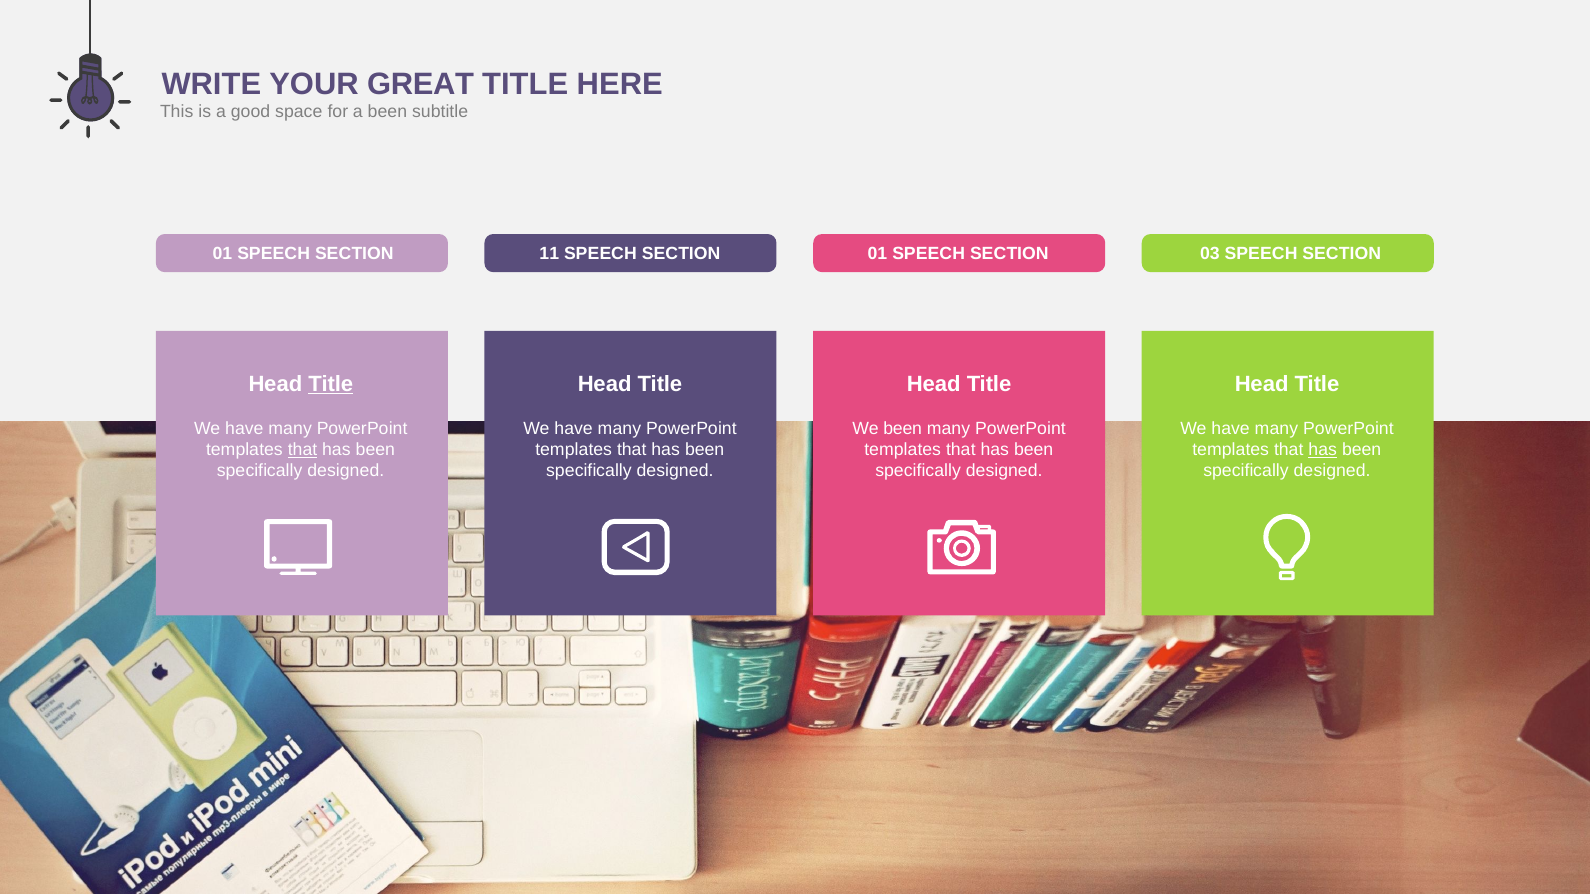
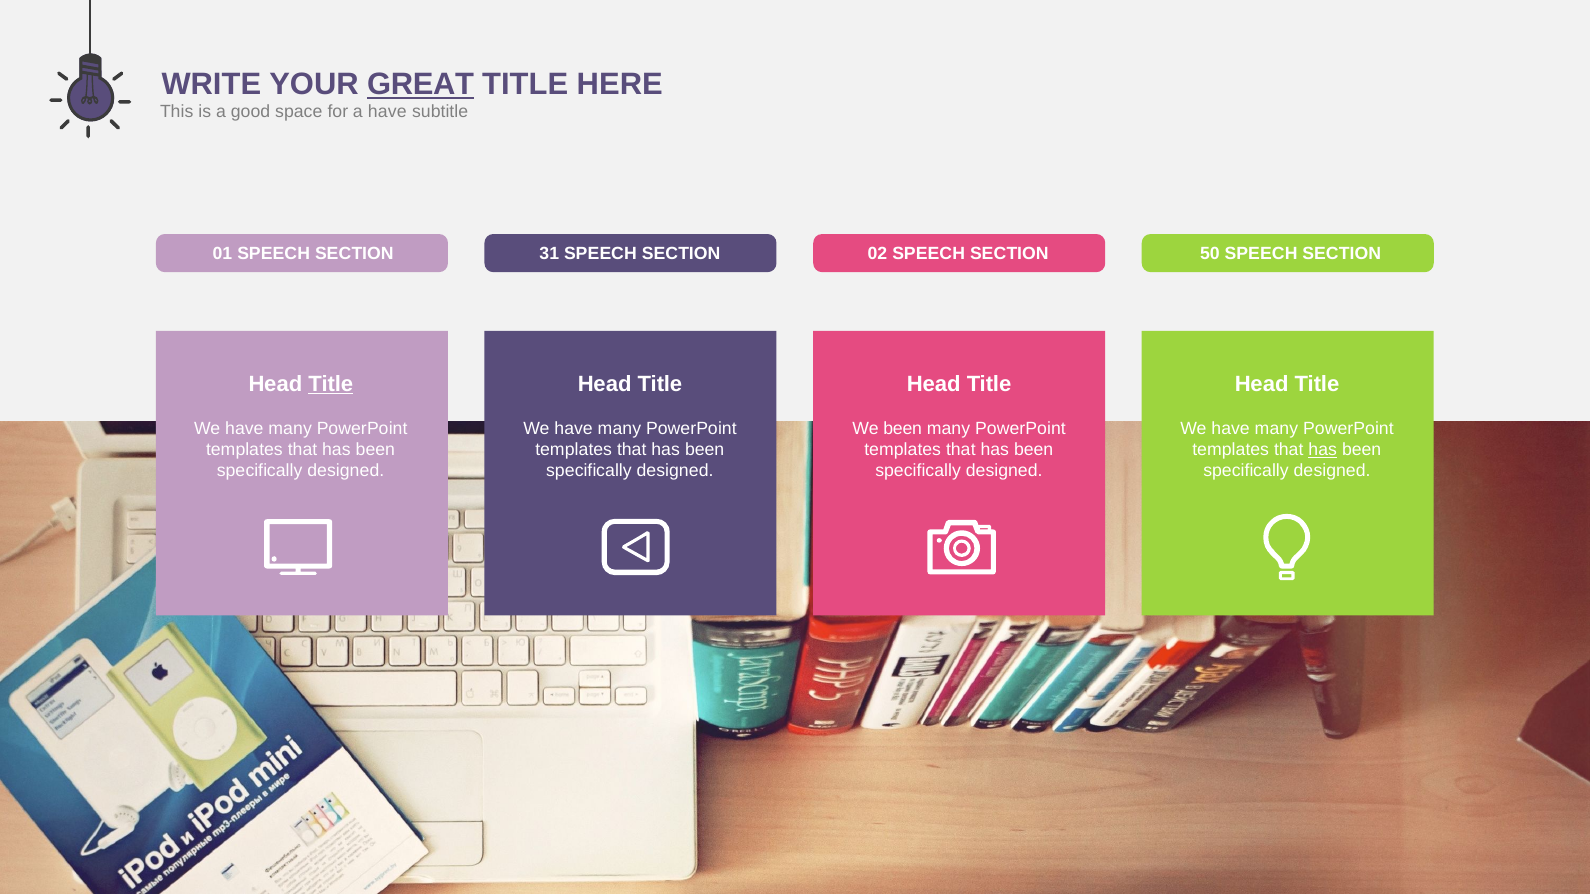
GREAT underline: none -> present (421, 84)
a been: been -> have (387, 112)
11: 11 -> 31 (549, 254)
SECTION 01: 01 -> 02 (877, 254)
03: 03 -> 50 (1210, 254)
that underline: present -> none (303, 450)
